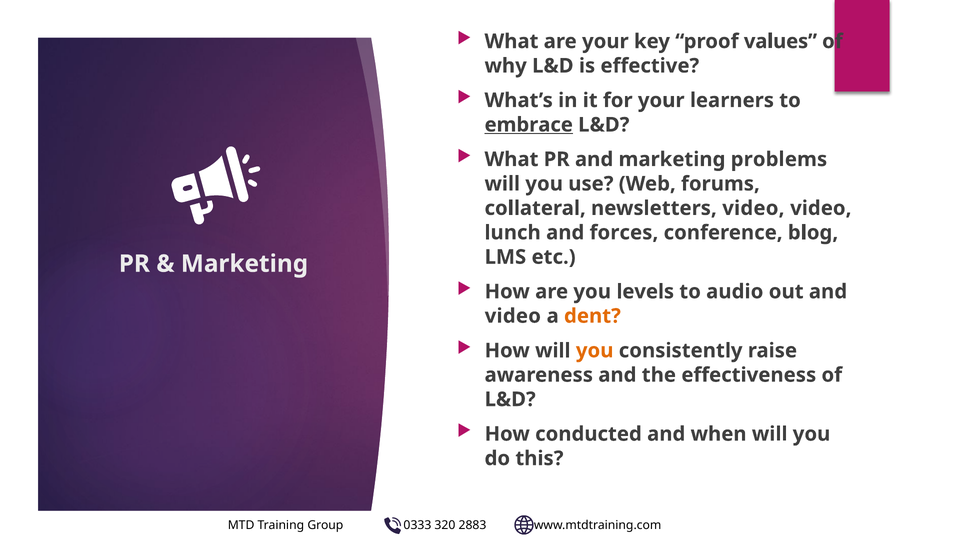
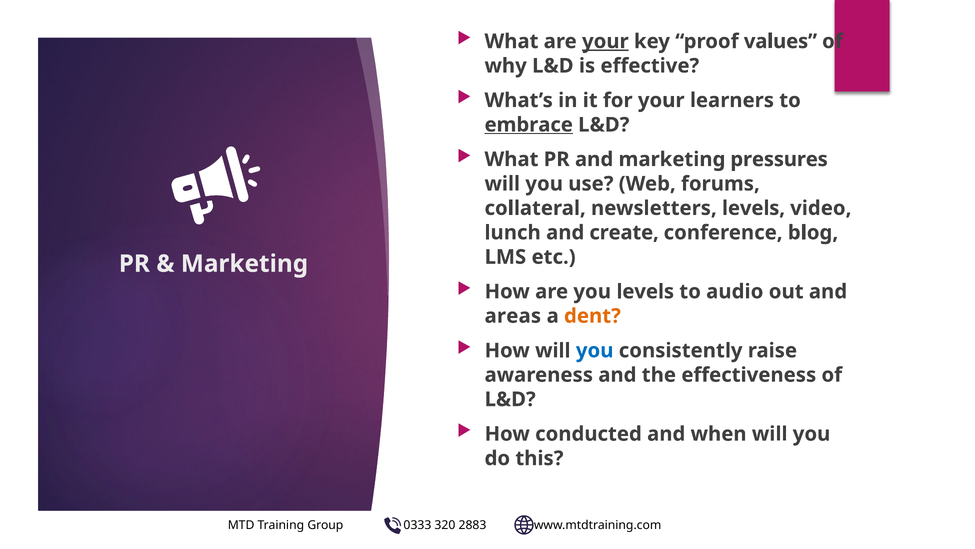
your underline: none -> present (605, 41)
problems: problems -> pressures (779, 159)
newsletters video: video -> levels (754, 208)
forces: forces -> create (624, 232)
video: video -> areas (513, 316)
you colour: orange -> blue (595, 350)
